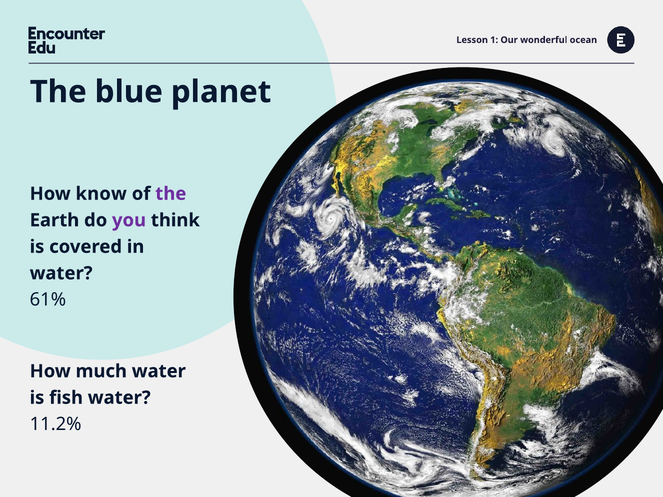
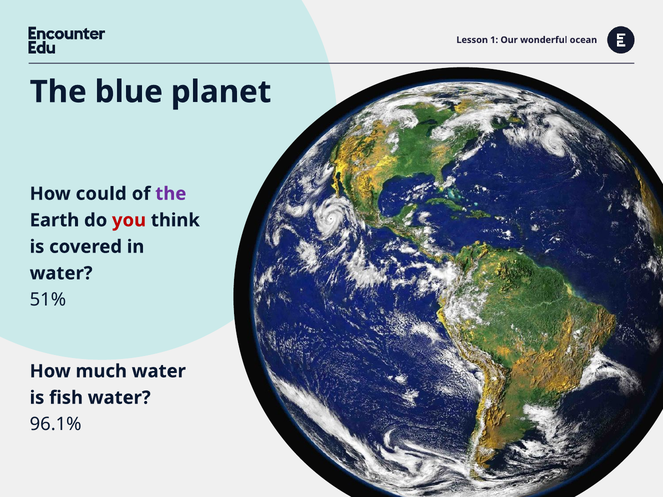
know: know -> could (101, 194)
you colour: purple -> red (129, 220)
61%: 61% -> 51% (48, 300)
11.2%: 11.2% -> 96.1% (56, 424)
